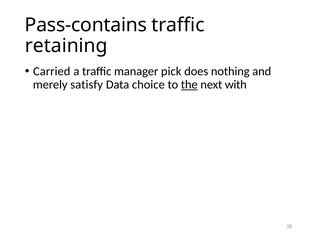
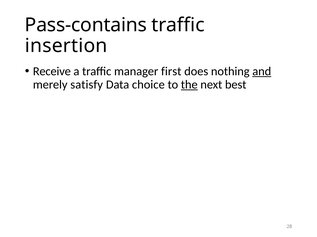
retaining: retaining -> insertion (66, 46)
Carried: Carried -> Receive (52, 71)
pick: pick -> first (171, 71)
and underline: none -> present (262, 71)
with: with -> best (236, 85)
